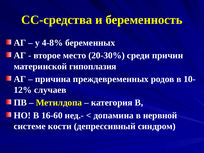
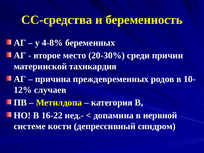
гипоплазия: гипоплазия -> тахикардия (93, 66)
16-60: 16-60 -> 16-22 (52, 115)
